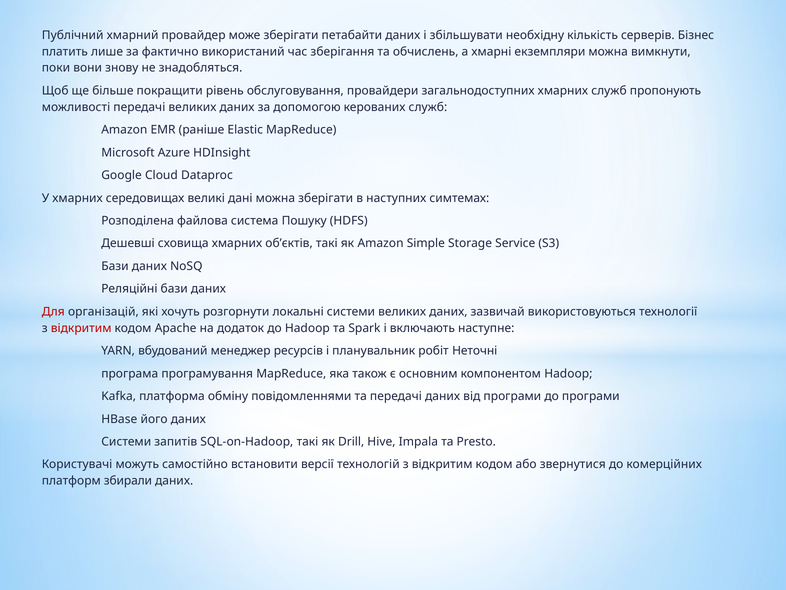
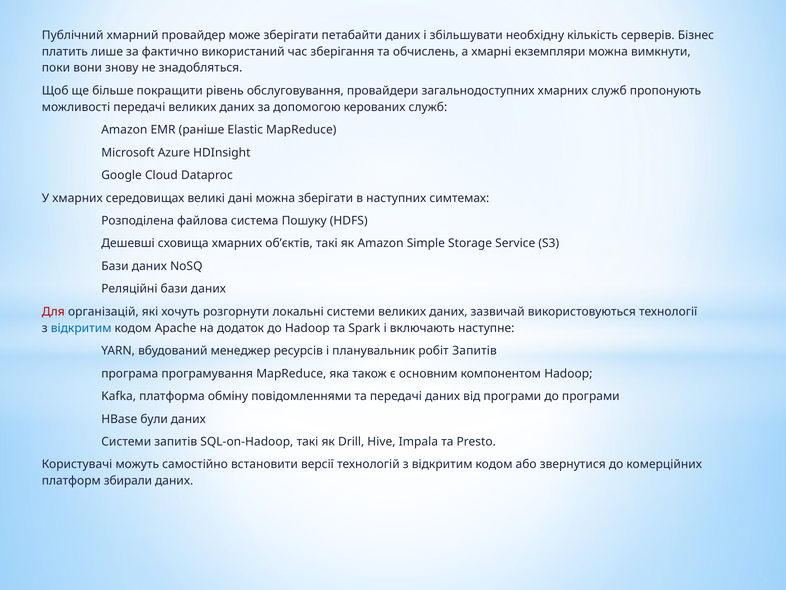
відкритим colour: red -> blue (81, 328)
робіт Неточні: Неточні -> Запитів (475, 351)
його: його -> були (154, 419)
